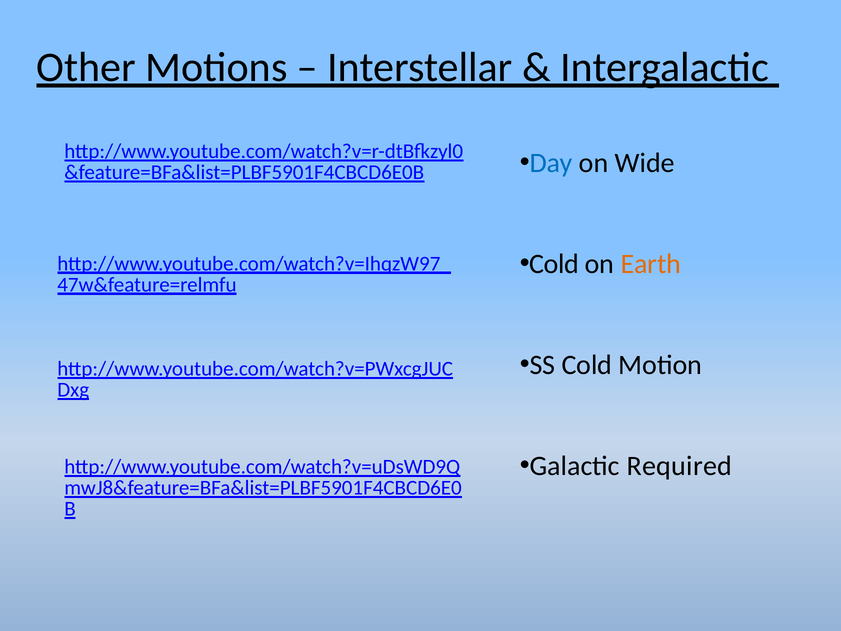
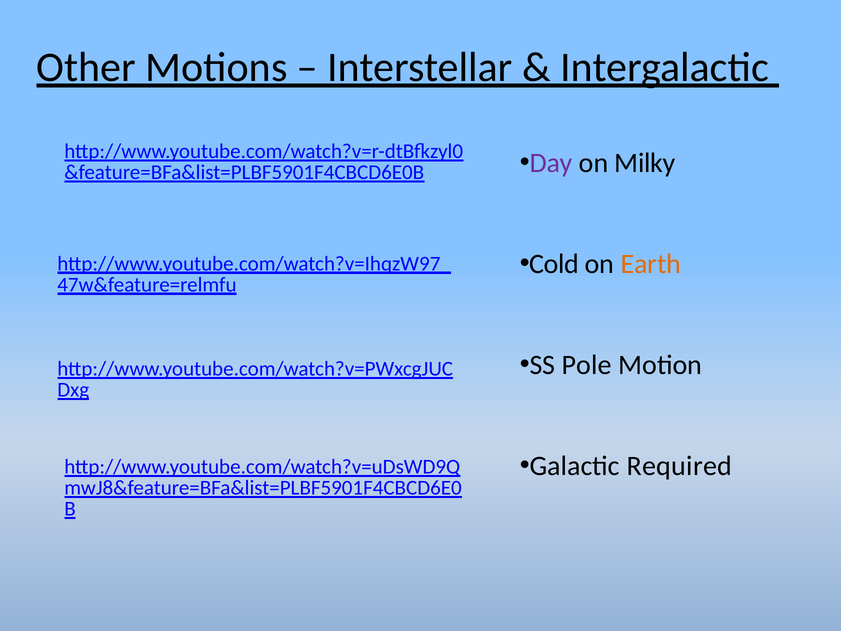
Day colour: blue -> purple (551, 163)
Wide: Wide -> Milky (645, 163)
SS Cold: Cold -> Pole (587, 365)
